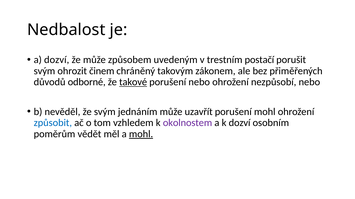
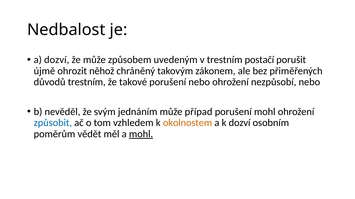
svým: svým -> újmě (44, 71)
činem: činem -> něhož (102, 71)
důvodů odborné: odborné -> trestním (87, 82)
takové underline: present -> none (133, 82)
uzavřít: uzavřít -> případ (199, 112)
okolnostem colour: purple -> orange (188, 123)
